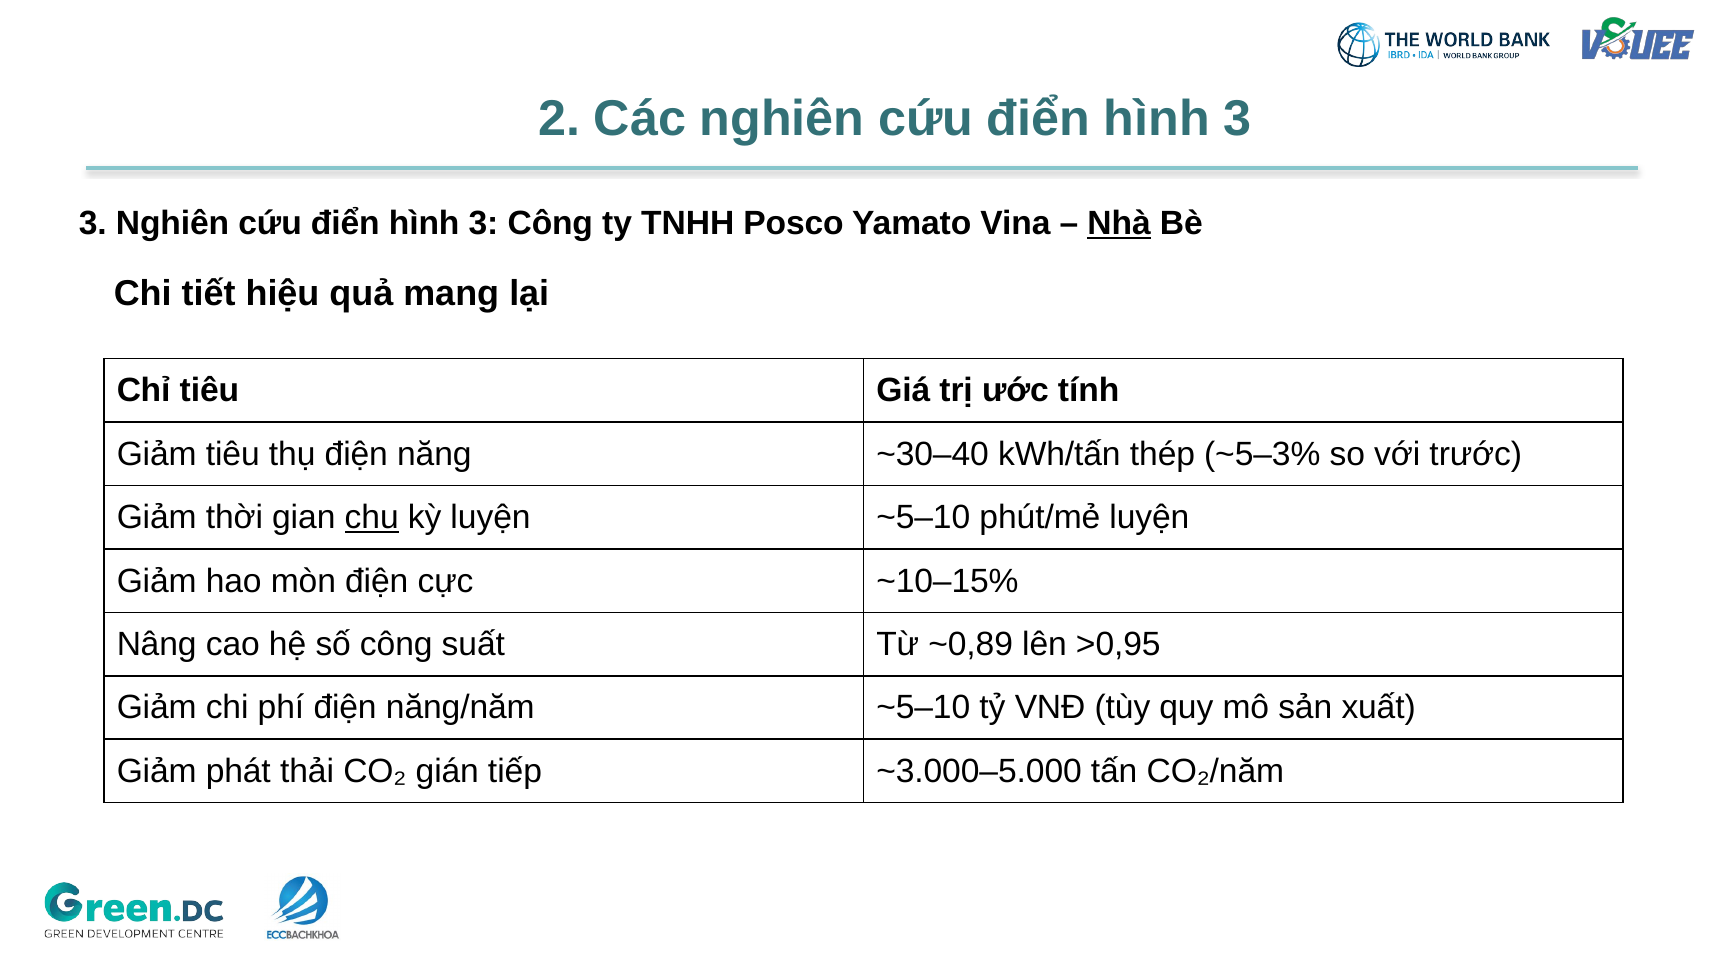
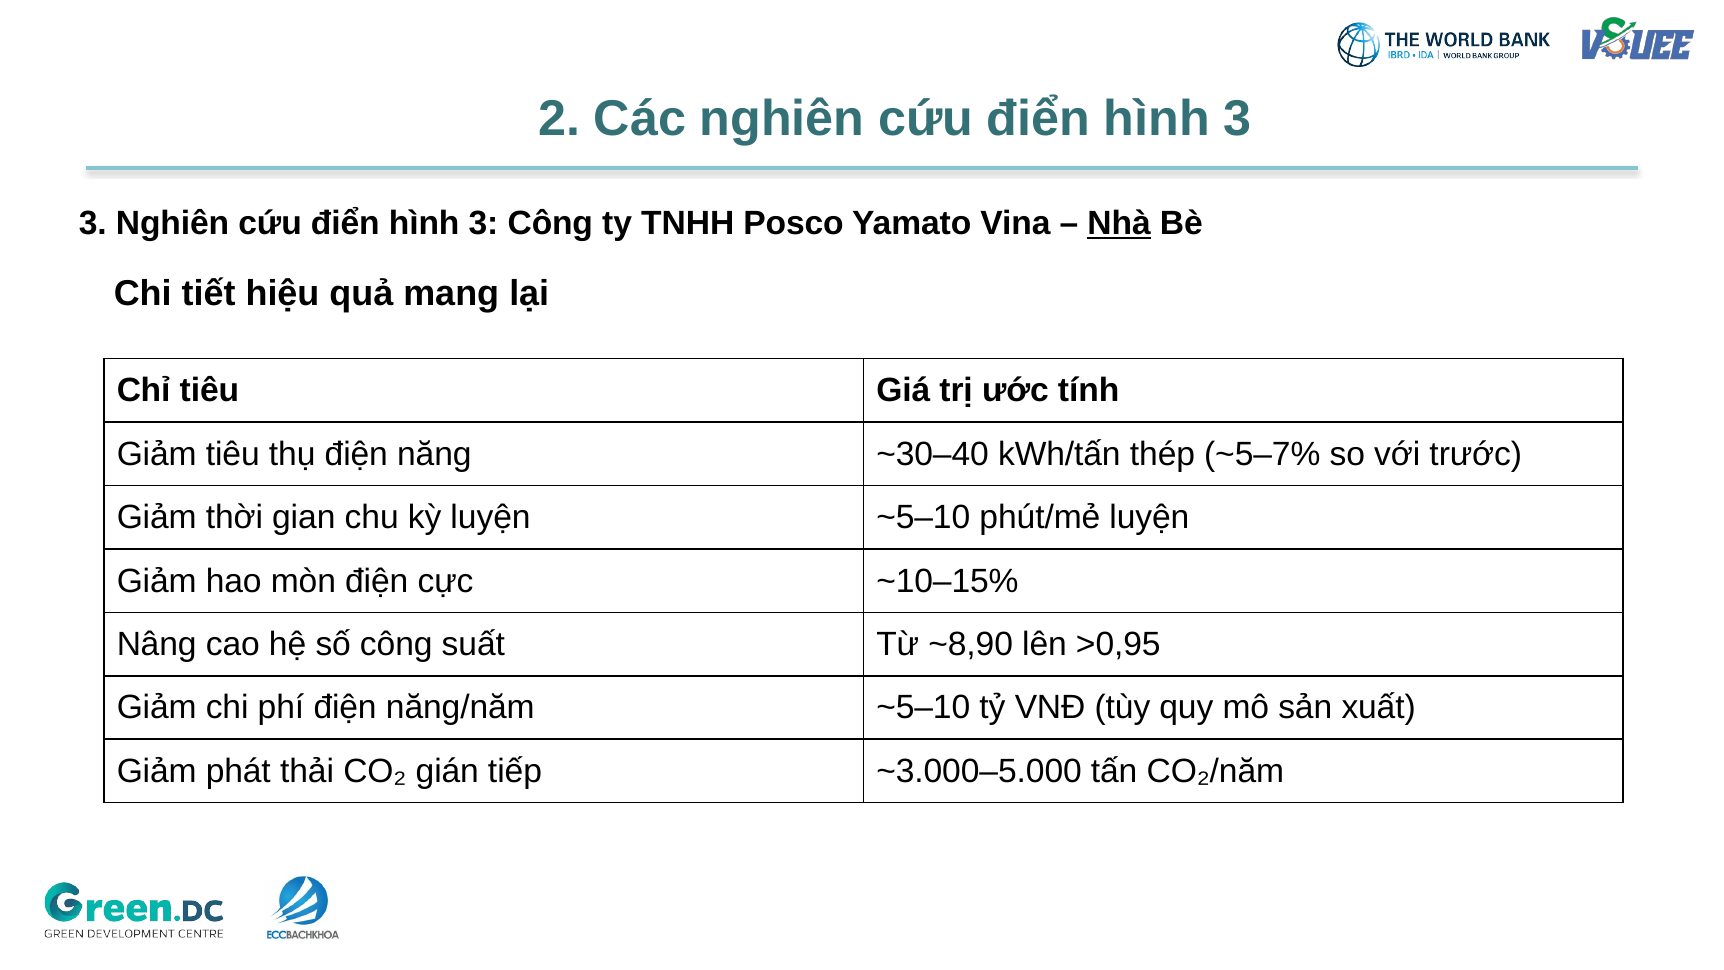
~5–3%: ~5–3% -> ~5–7% (1262, 454)
chu underline: present -> none (372, 517)
~0,89: ~0,89 -> ~8,90 (971, 644)
